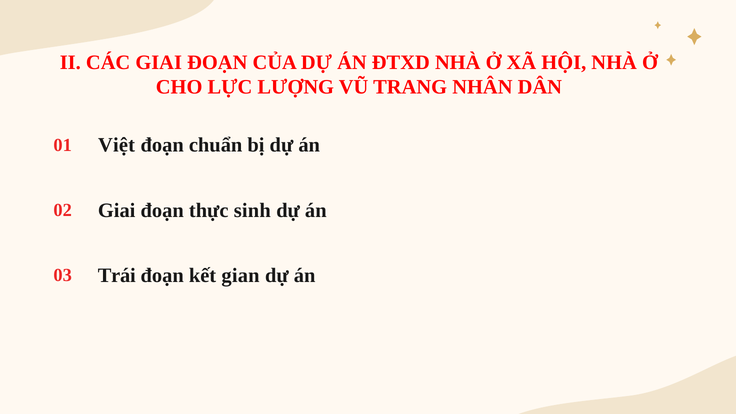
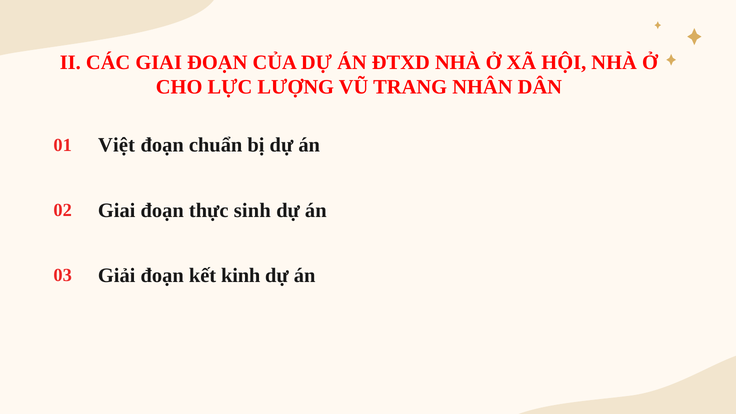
Trái: Trái -> Giải (117, 275)
gian: gian -> kinh (241, 275)
